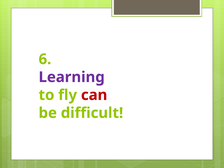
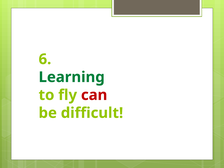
Learning colour: purple -> green (72, 77)
